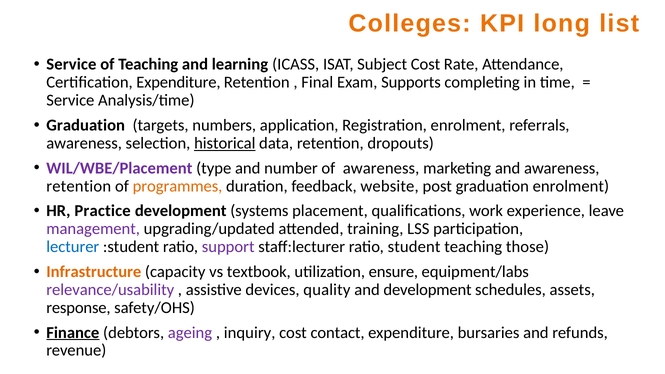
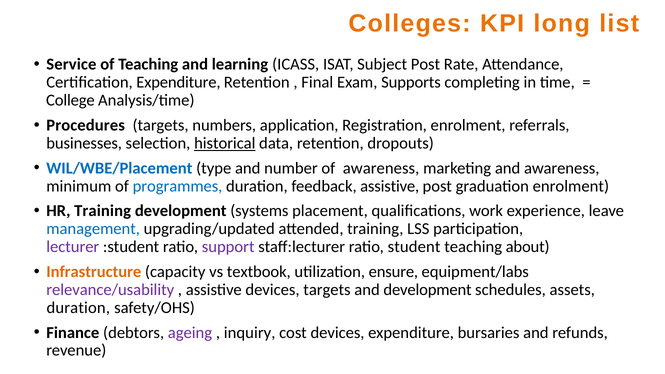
Subject Cost: Cost -> Post (426, 64)
Service: Service -> College (70, 100)
Graduation: Graduation -> Procedures (86, 125)
awareness: awareness -> businesses (84, 143)
WIL/WBE/Placement colour: purple -> blue (119, 168)
retention: retention -> minimum (79, 186)
programmes colour: orange -> blue (178, 186)
feedback website: website -> assistive (390, 186)
HR Practice: Practice -> Training (103, 211)
management colour: purple -> blue (93, 229)
lecturer colour: blue -> purple (73, 247)
those: those -> about (528, 247)
devices quality: quality -> targets (327, 290)
response: response -> duration (78, 308)
Finance underline: present -> none (73, 333)
cost contact: contact -> devices (338, 333)
